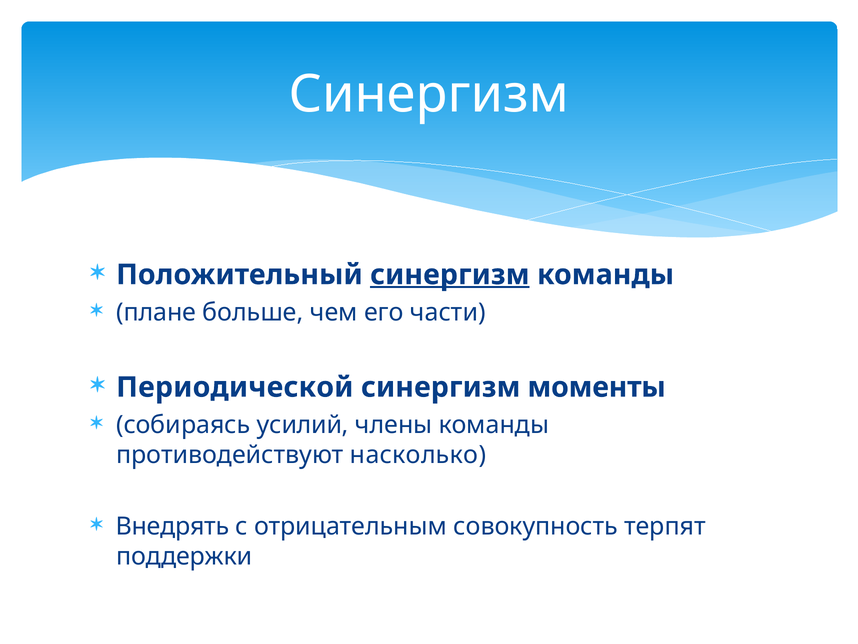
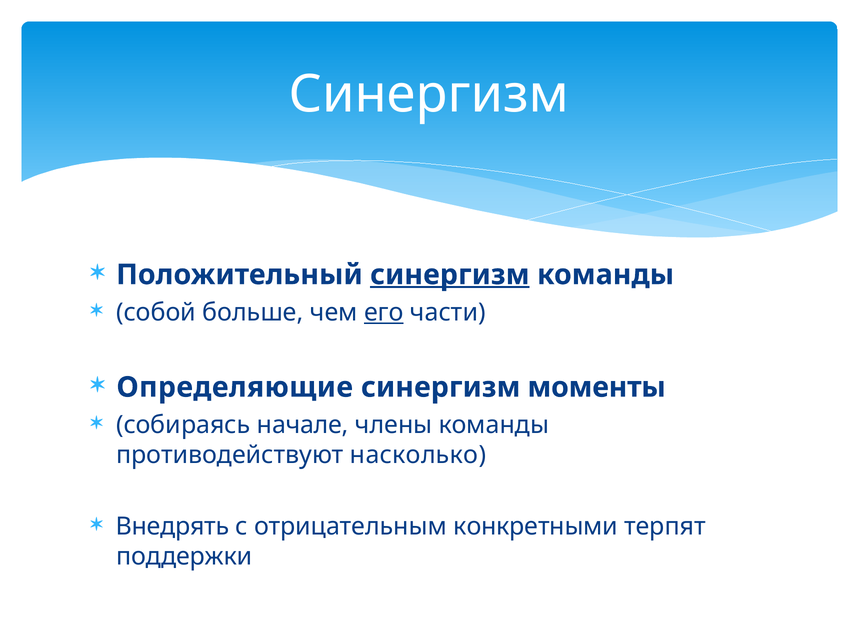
плане: плане -> собой (156, 312)
его underline: none -> present (384, 312)
Периодической: Периодической -> Определяющие (235, 387)
усилий: усилий -> начале (303, 425)
совокупность: совокупность -> конкретными (536, 526)
